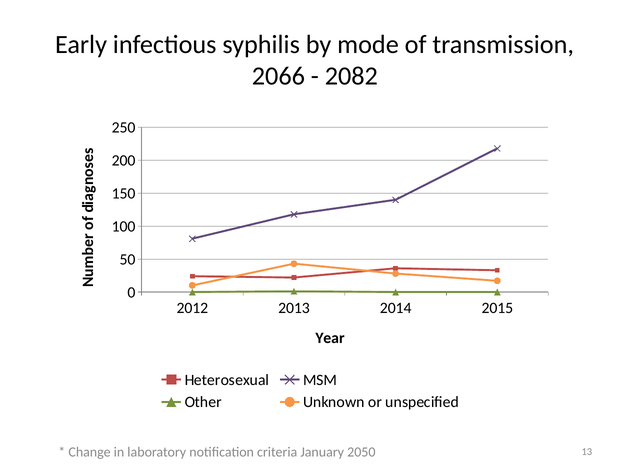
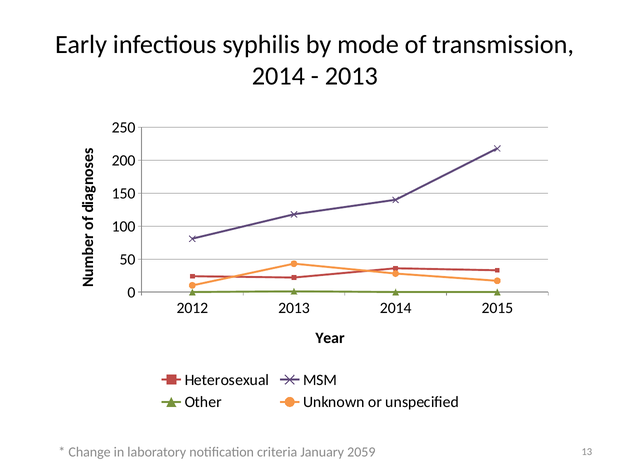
2066: 2066 -> 2014 (278, 76)
2082: 2082 -> 2013 (351, 76)
2050: 2050 -> 2059 (361, 451)
